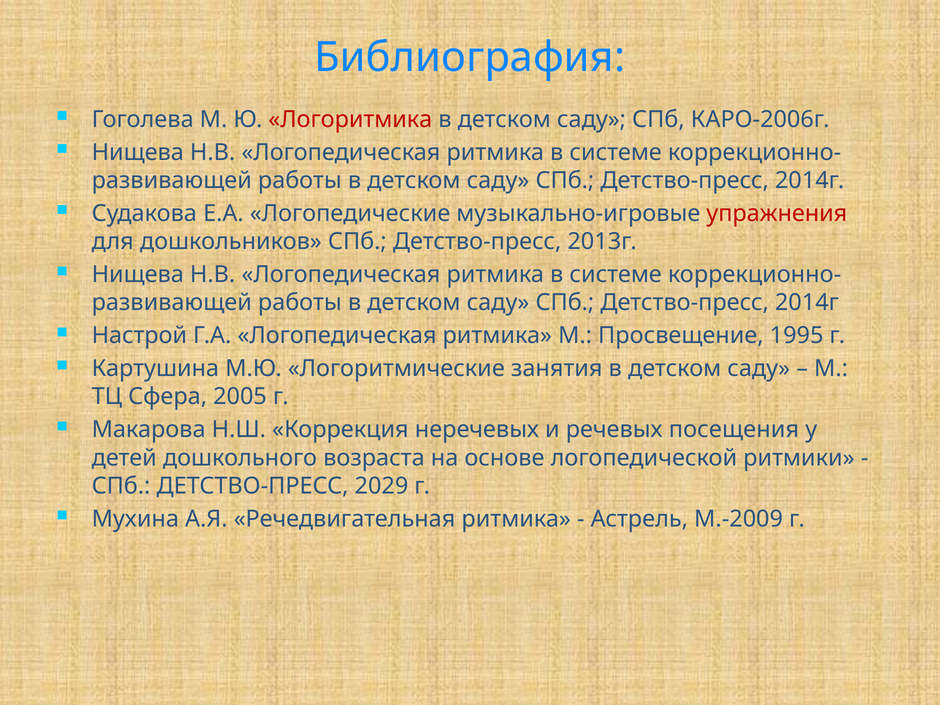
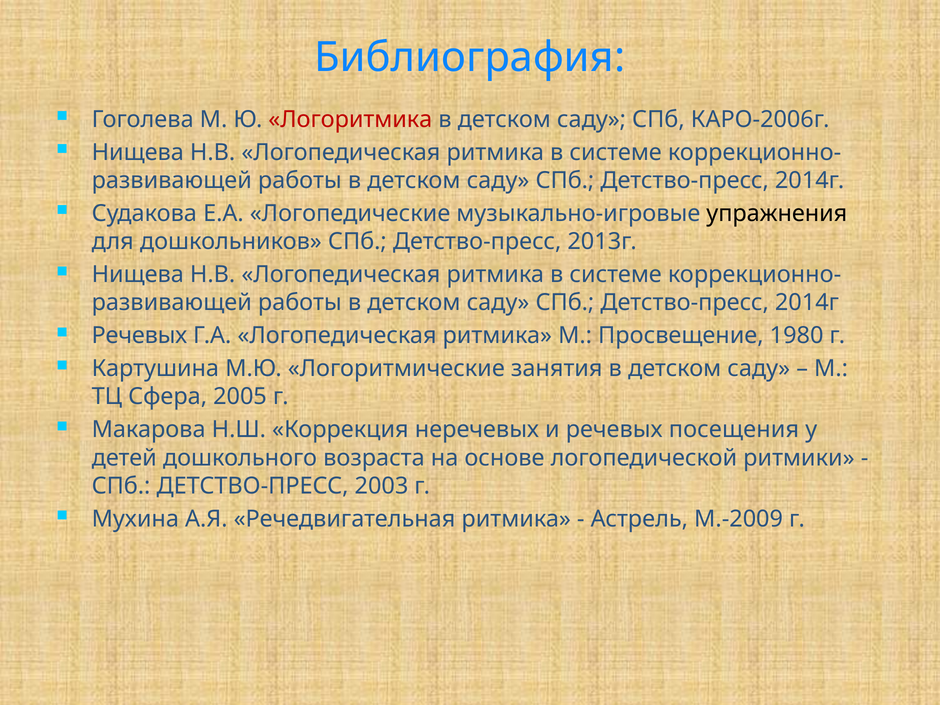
упражнения colour: red -> black (777, 213)
Настрой: Настрой -> Речевых (139, 336)
1995: 1995 -> 1980 (797, 336)
2029: 2029 -> 2003 (381, 486)
